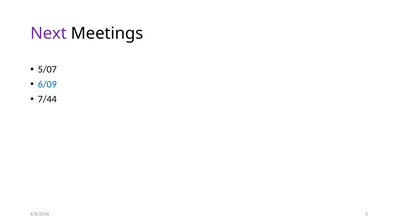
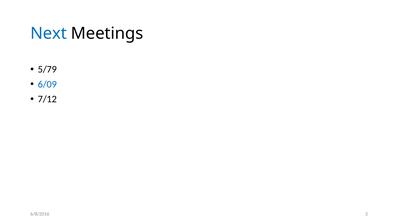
Next colour: purple -> blue (49, 33)
5/07: 5/07 -> 5/79 (47, 69)
7/44: 7/44 -> 7/12 (47, 99)
